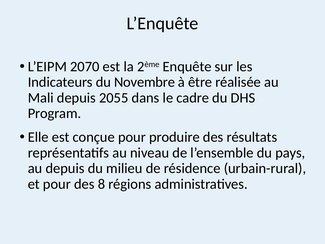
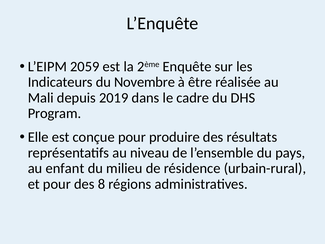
2070: 2070 -> 2059 (85, 66)
2055: 2055 -> 2019 (114, 98)
au depuis: depuis -> enfant (65, 168)
